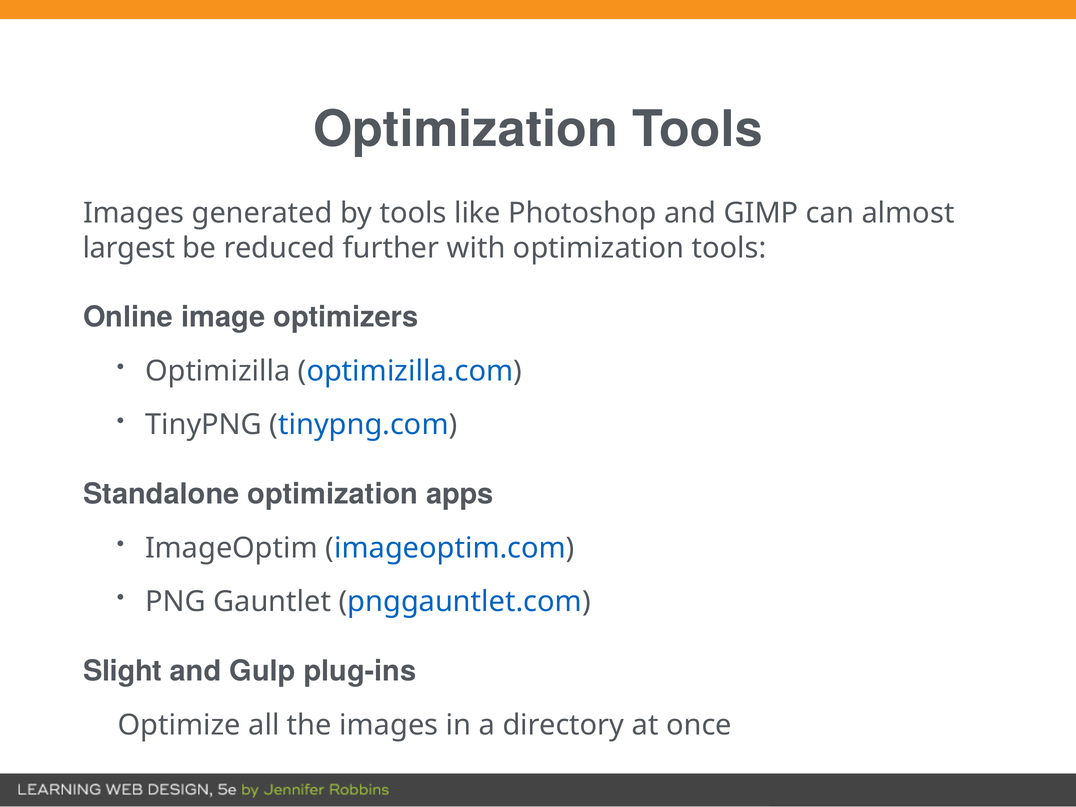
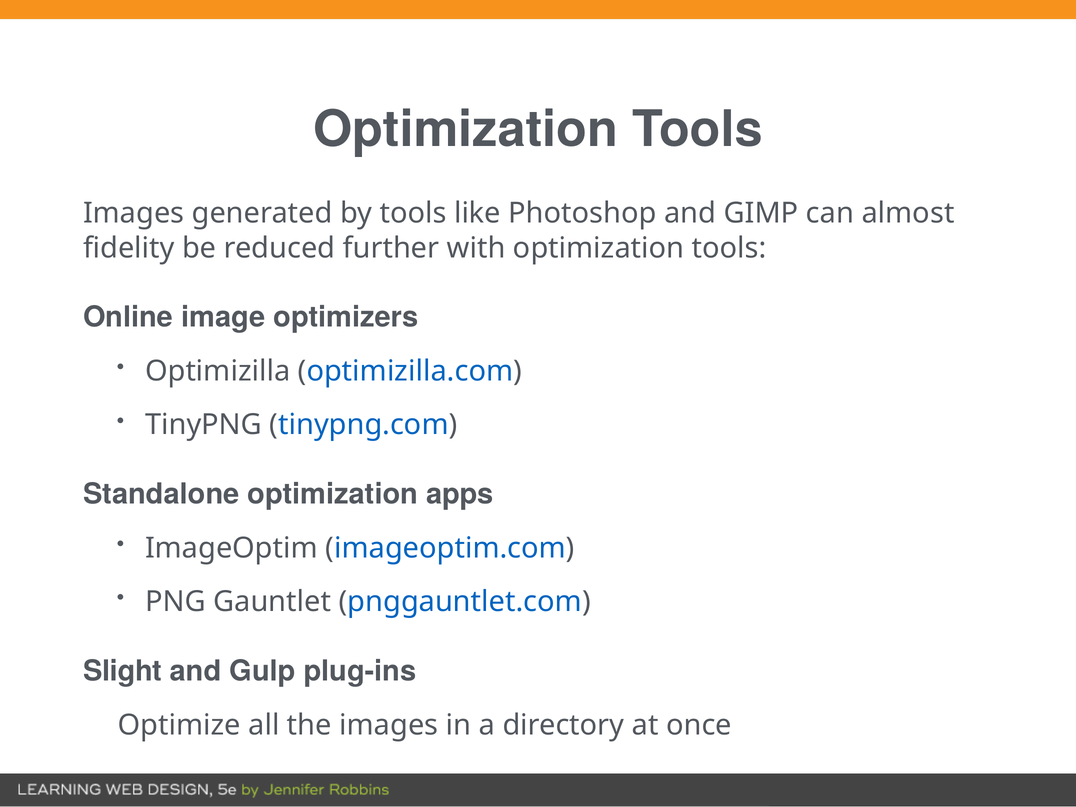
largest: largest -> fidelity (129, 248)
